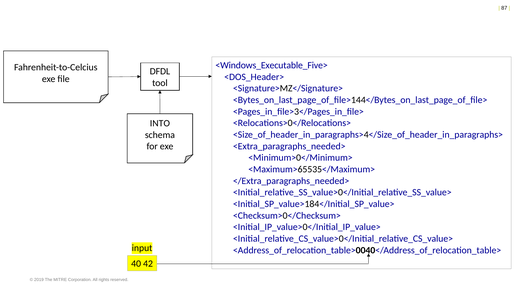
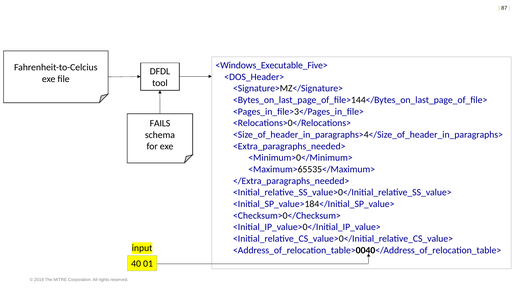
INTO: INTO -> FAILS (160, 124)
42: 42 -> 01 (148, 264)
